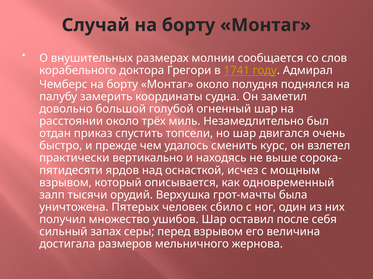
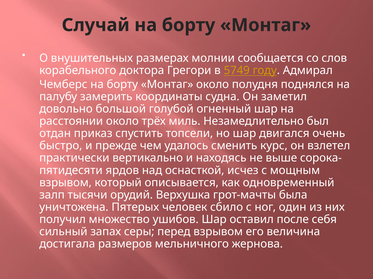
1741: 1741 -> 5749 (237, 71)
